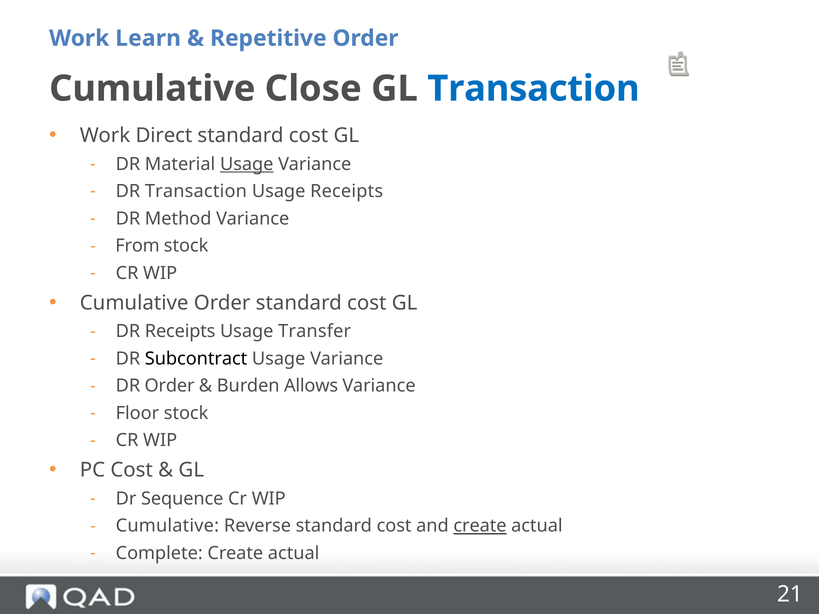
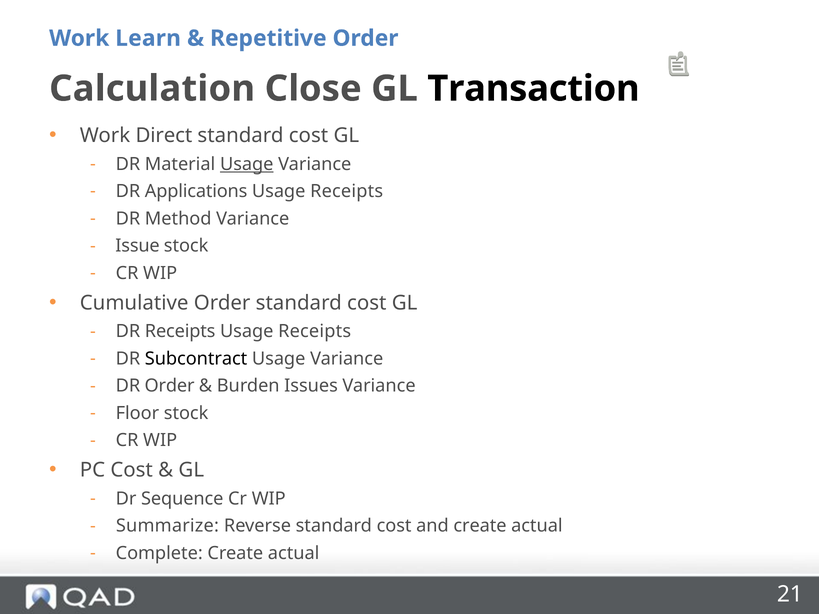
Cumulative: Cumulative -> Calculation (152, 89)
Transaction colour: blue -> black (534, 89)
DR Transaction: Transaction -> Applications (196, 191)
From: From -> Issue (138, 246)
Transfer: Transfer -> Receipts (315, 332)
Allows: Allows -> Issues (311, 386)
Cumulative: Cumulative -> Summarize (167, 526)
create underline: present -> none (480, 526)
